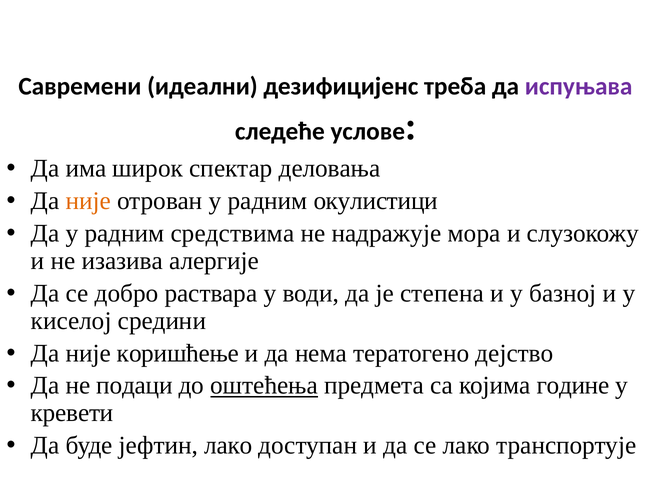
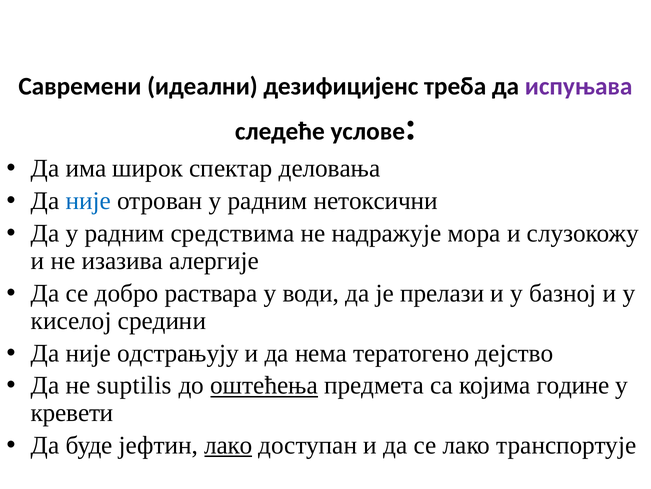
није colour: orange -> blue (88, 201)
окулистици: окулистици -> нетоксични (376, 201)
степена: степена -> прелази (442, 293)
коришћење: коришћење -> одстрањују (178, 353)
подаци: подаци -> suptilis (134, 385)
лако underline: none -> present (228, 445)
